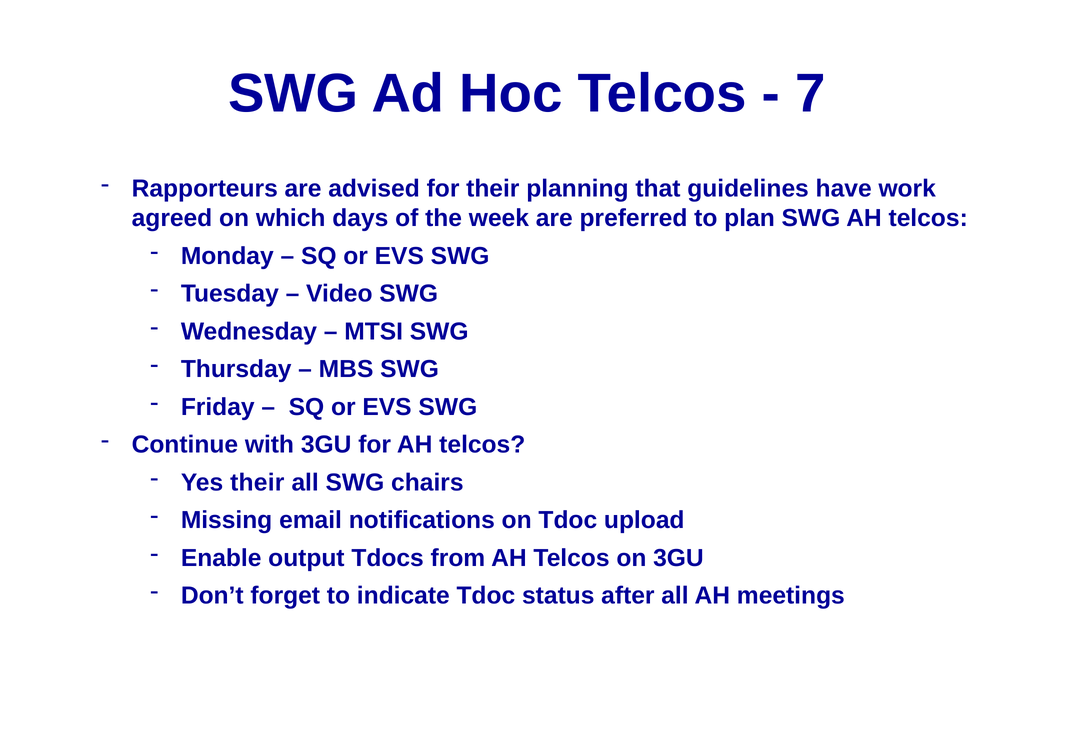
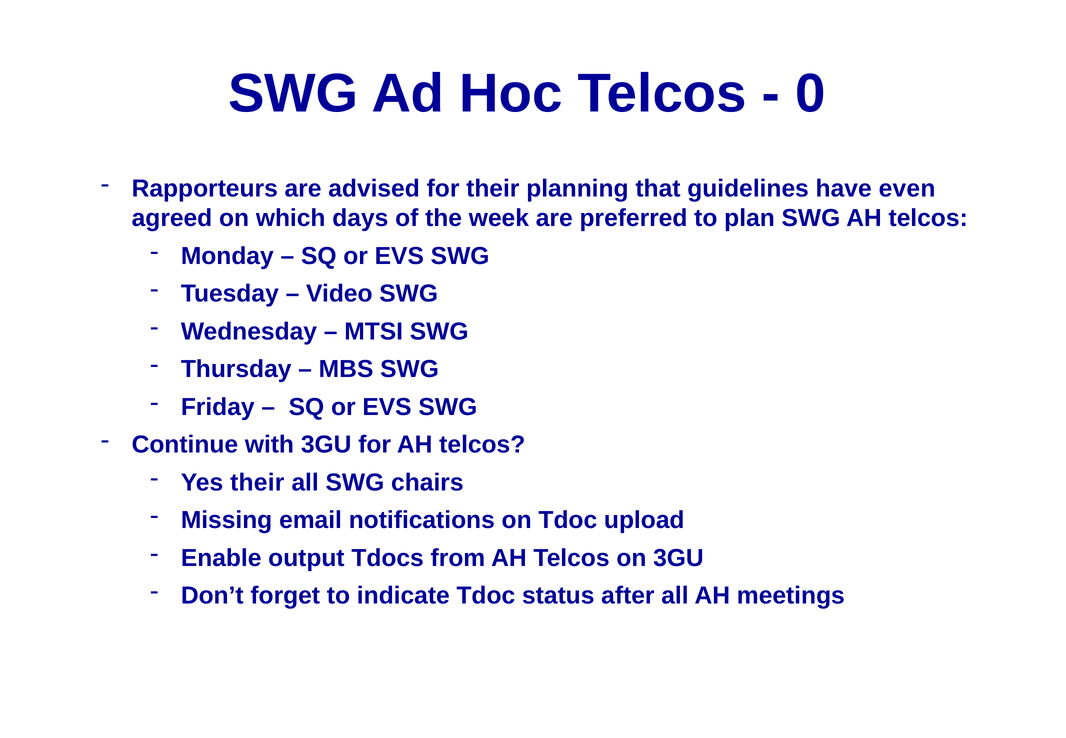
7: 7 -> 0 (810, 94)
work: work -> even (907, 189)
